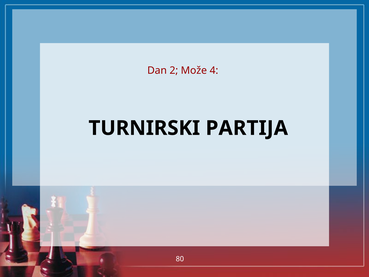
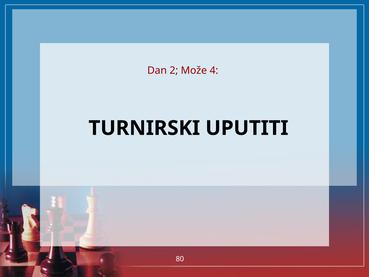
PARTIJA: PARTIJA -> UPUTITI (247, 128)
